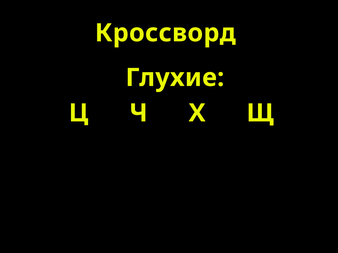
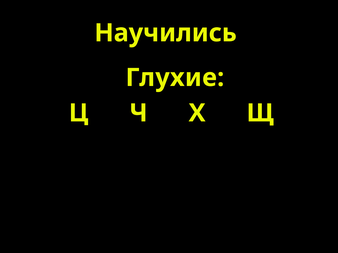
Кроссворд: Кроссворд -> Научились (166, 33)
